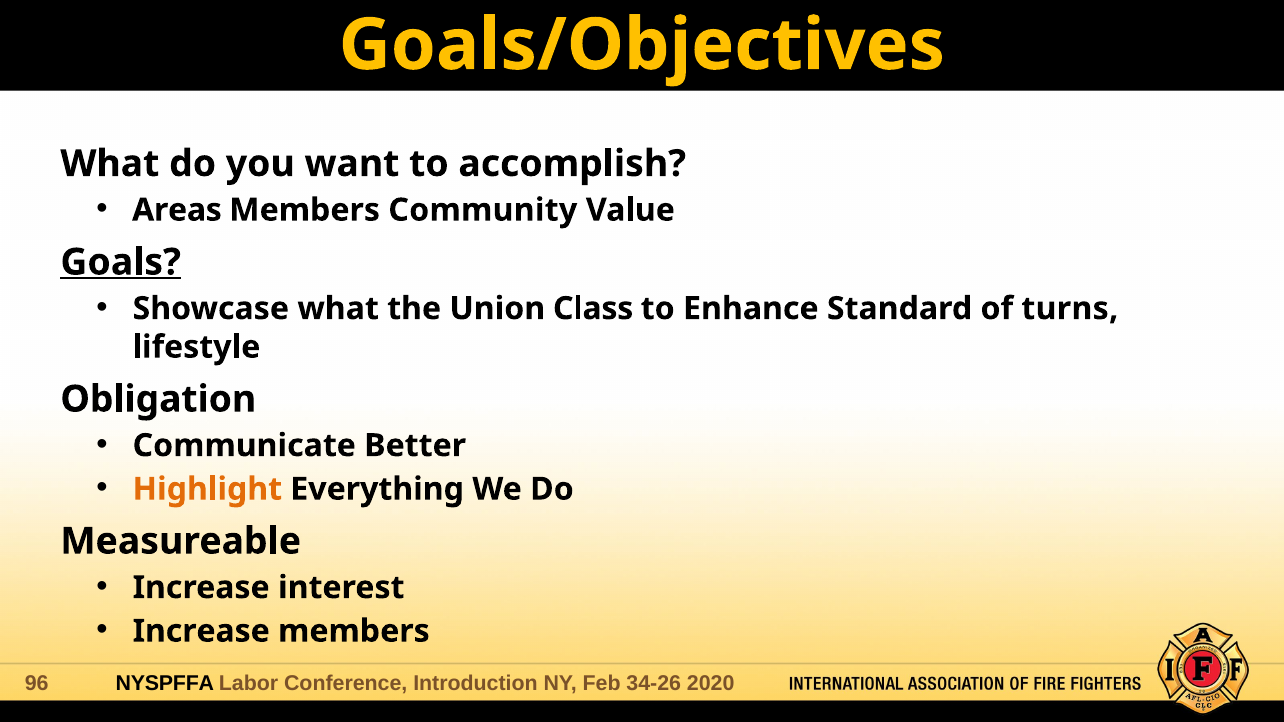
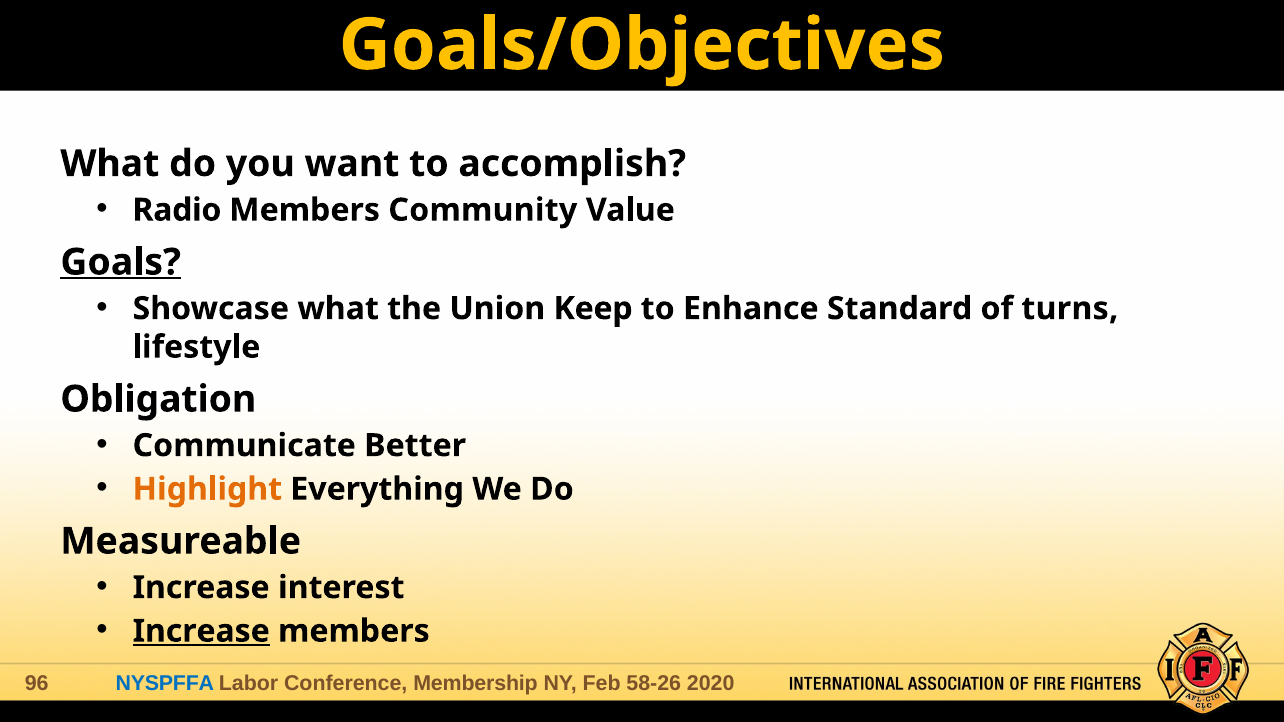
Areas: Areas -> Radio (177, 210)
Class: Class -> Keep (593, 309)
Increase underline: none -> present (201, 631)
NYSPFFA colour: black -> blue (165, 684)
Introduction: Introduction -> Membership (476, 684)
34-26: 34-26 -> 58-26 (654, 684)
